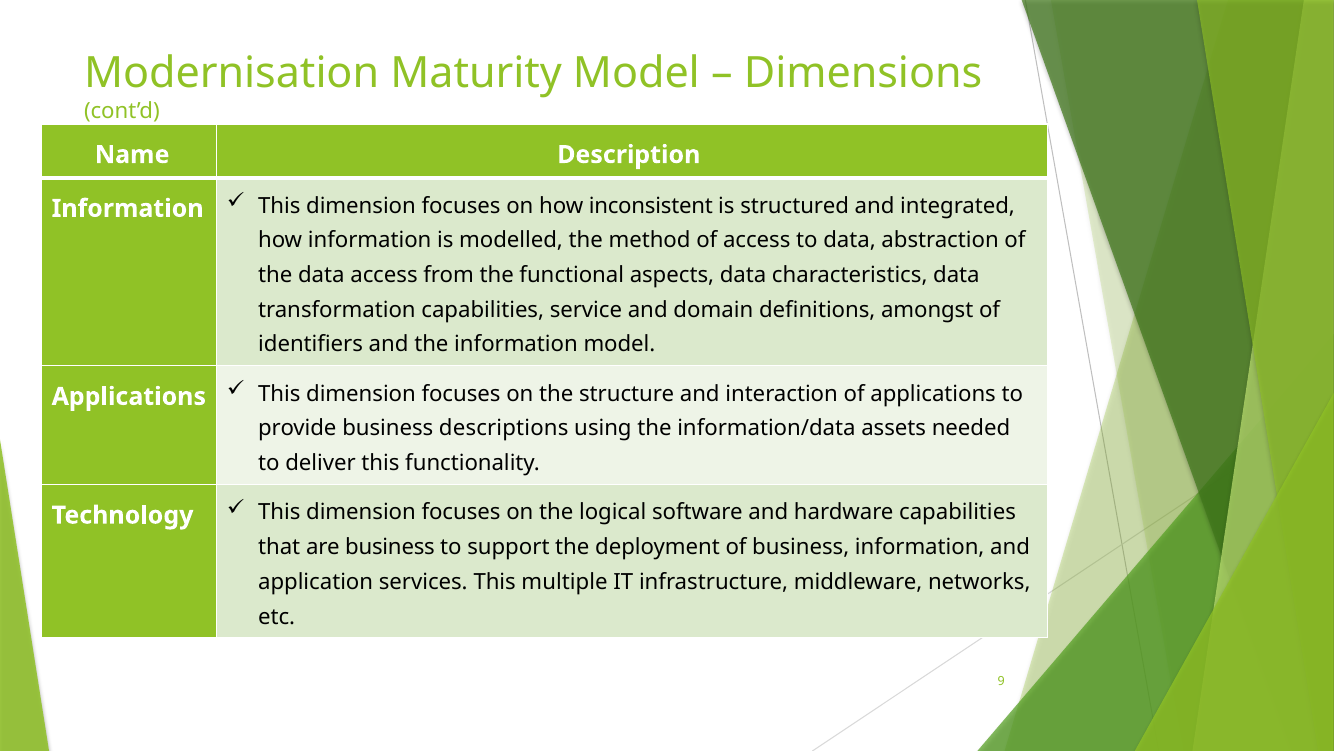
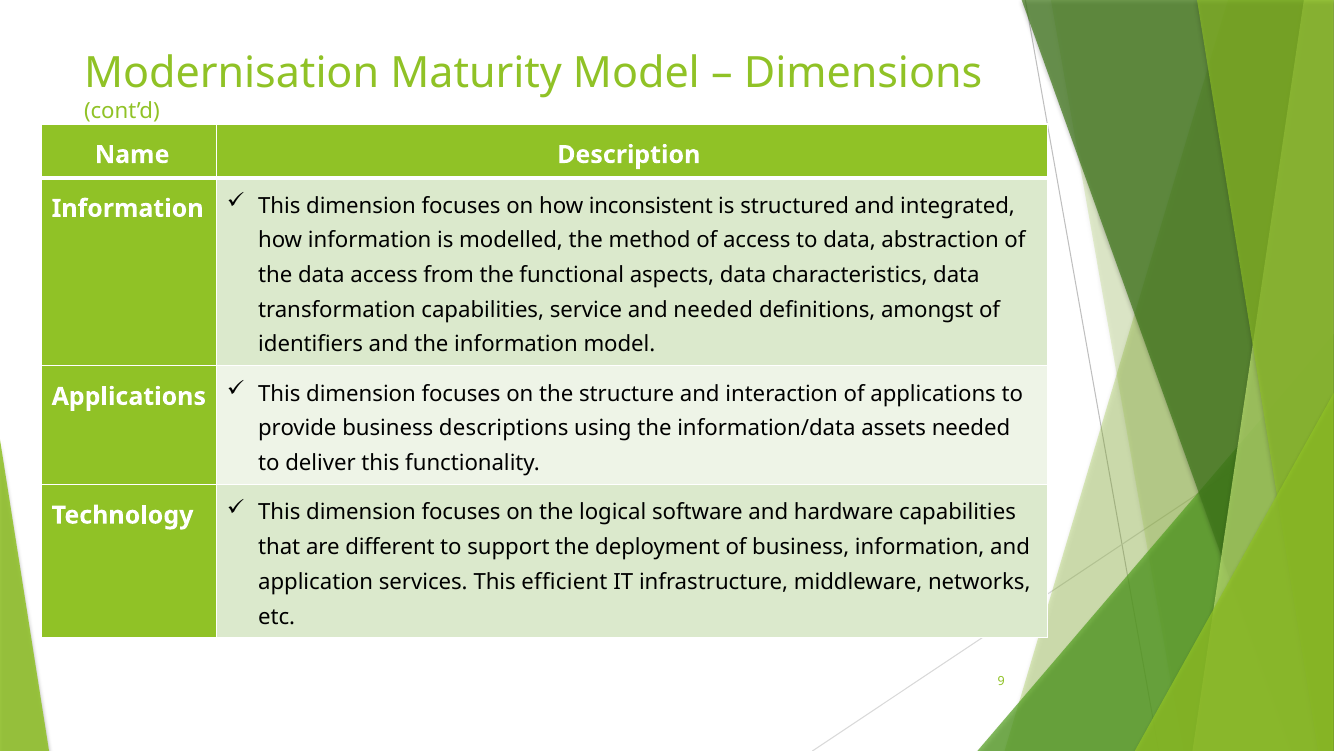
and domain: domain -> needed (713, 310)
are business: business -> different (390, 547)
multiple: multiple -> efficient (564, 582)
